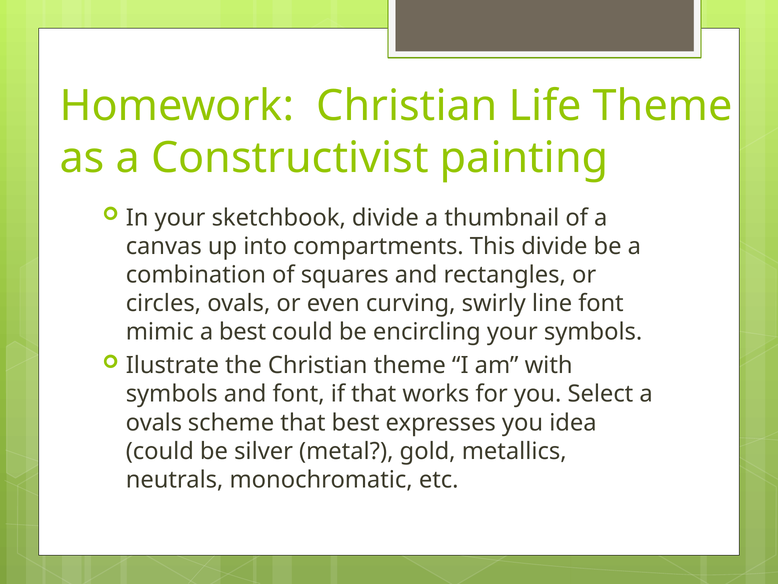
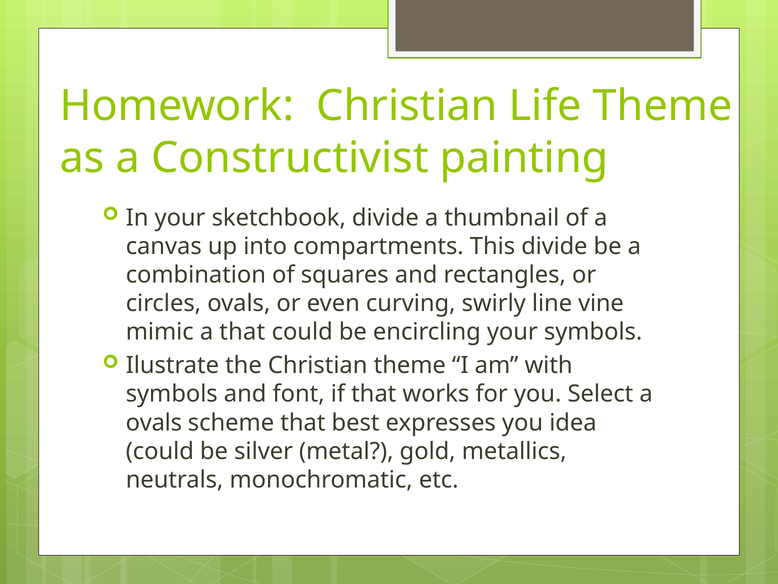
line font: font -> vine (601, 303)
a best: best -> that (242, 332)
